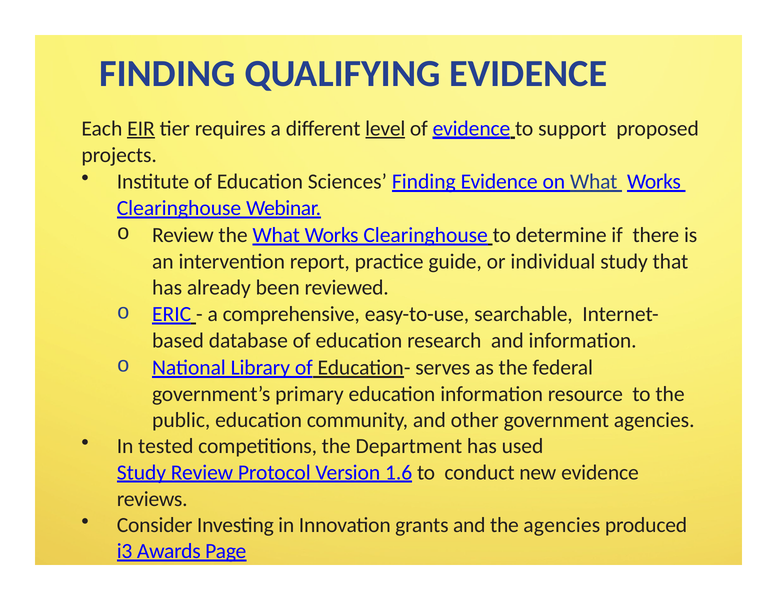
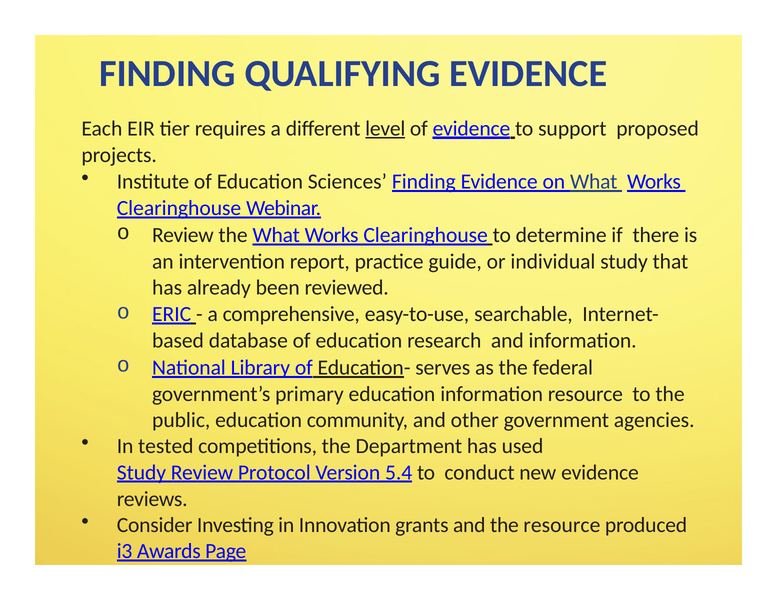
EIR underline: present -> none (141, 129)
1.6: 1.6 -> 5.4 (399, 473)
the agencies: agencies -> resource (562, 525)
